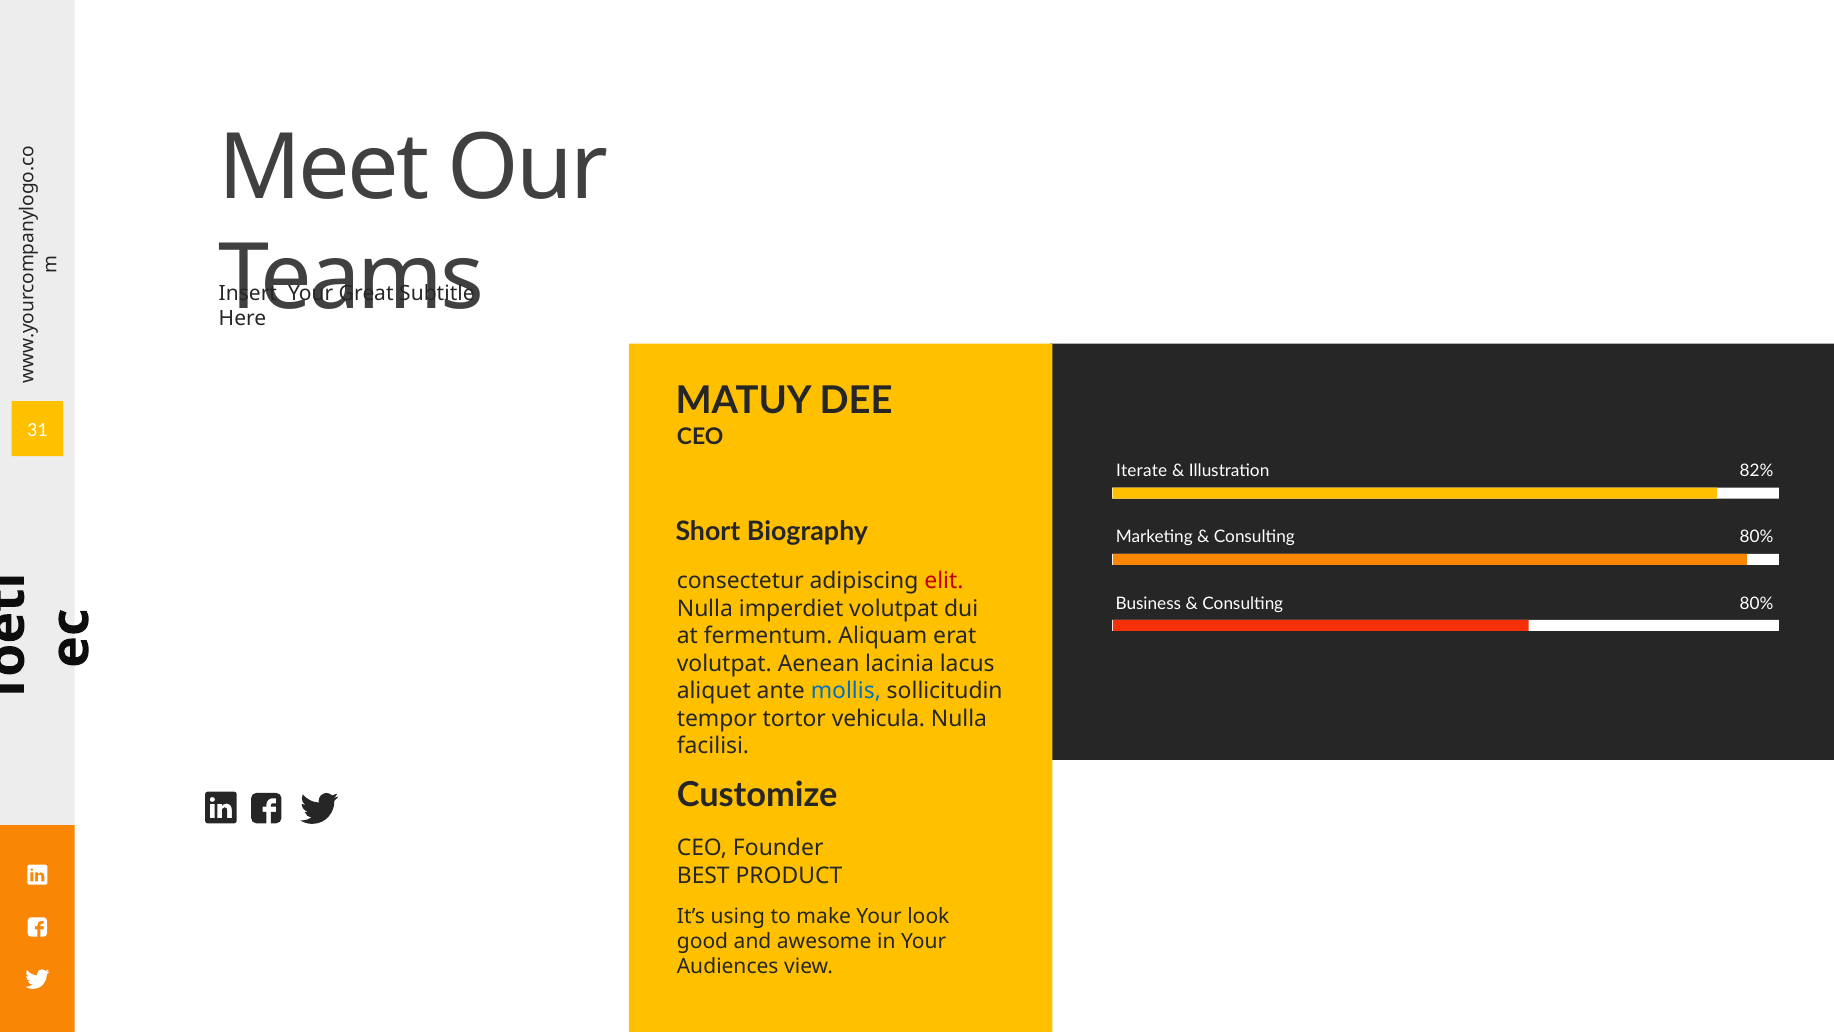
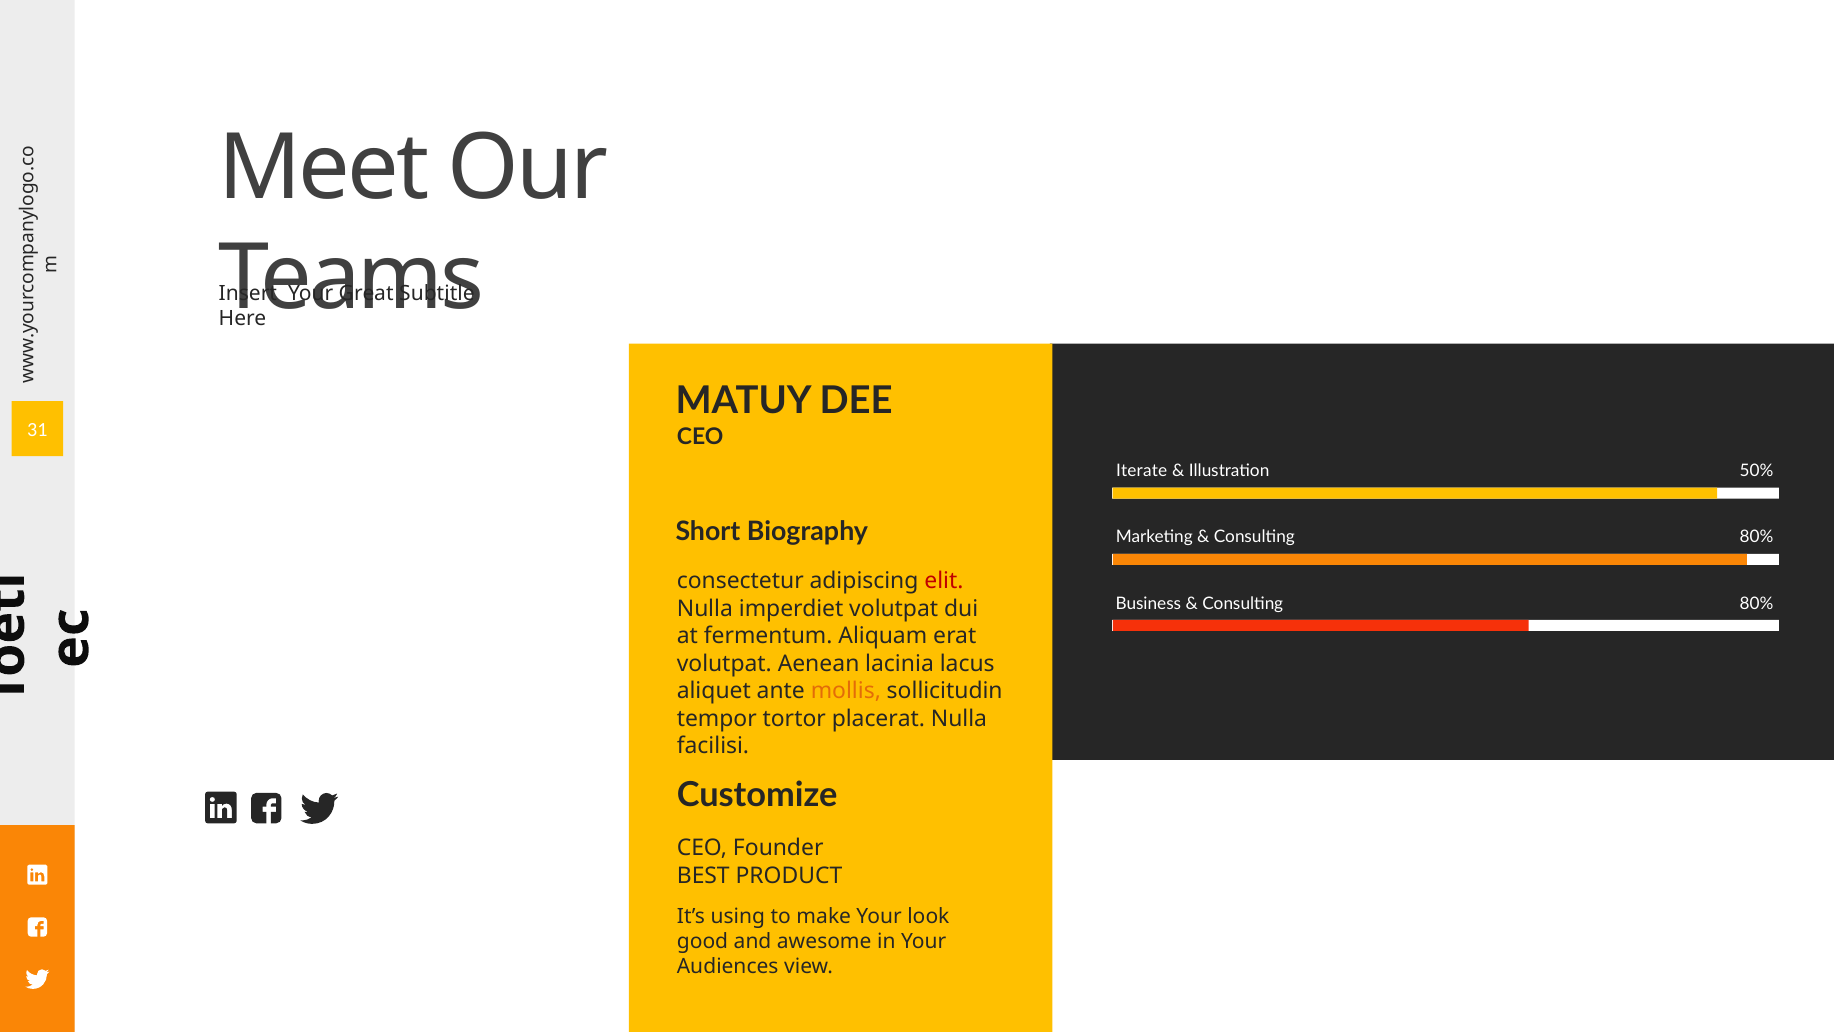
82%: 82% -> 50% (1757, 471)
mollis colour: blue -> orange (846, 691)
vehicula: vehicula -> placerat (878, 718)
